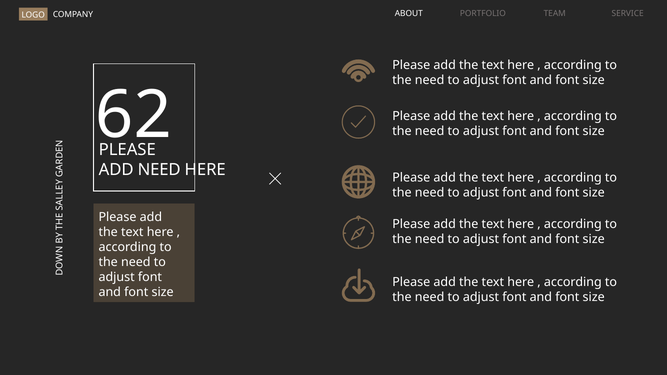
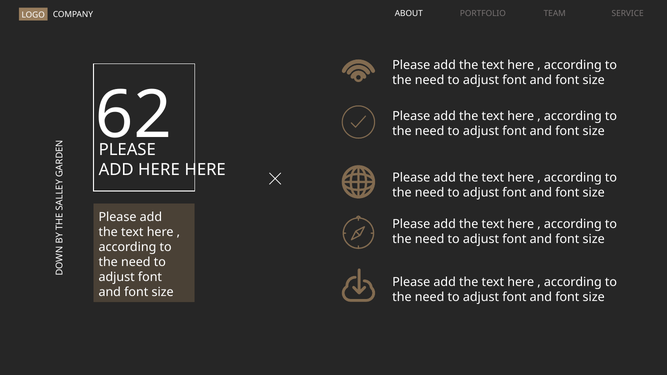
ADD NEED: NEED -> HERE (159, 170)
